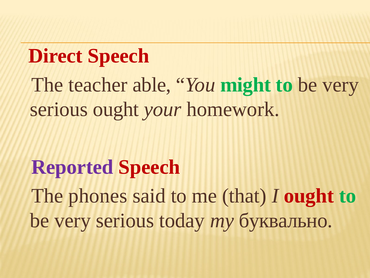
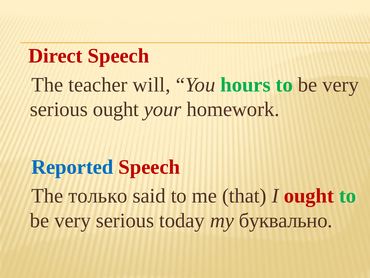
able: able -> will (152, 85)
might: might -> hours (245, 85)
Reported colour: purple -> blue (72, 167)
phones: phones -> только (98, 196)
